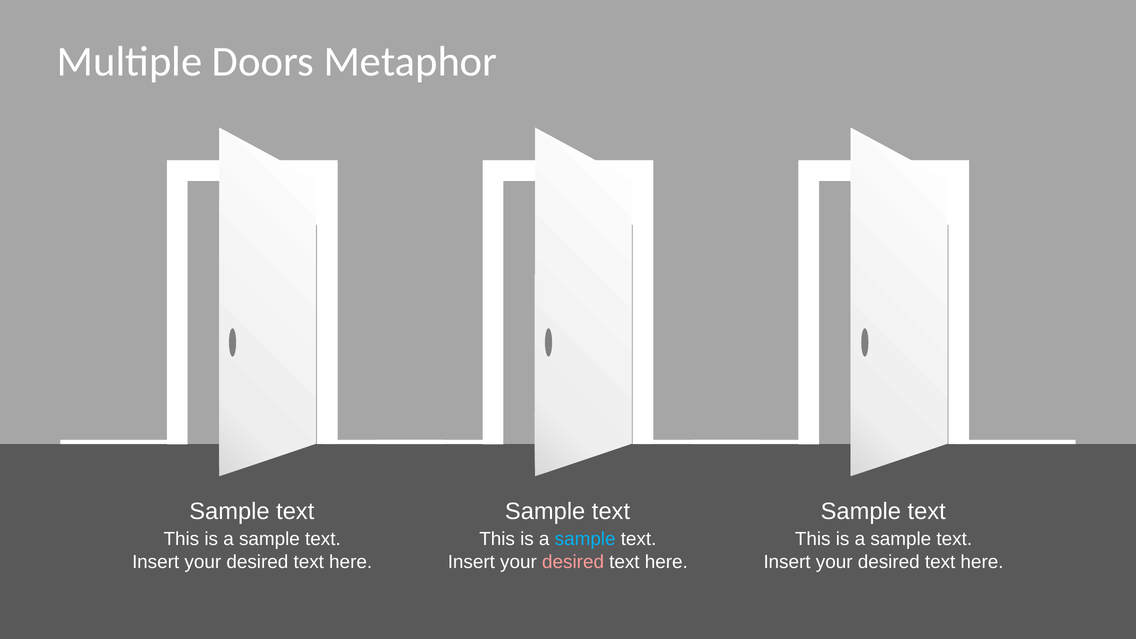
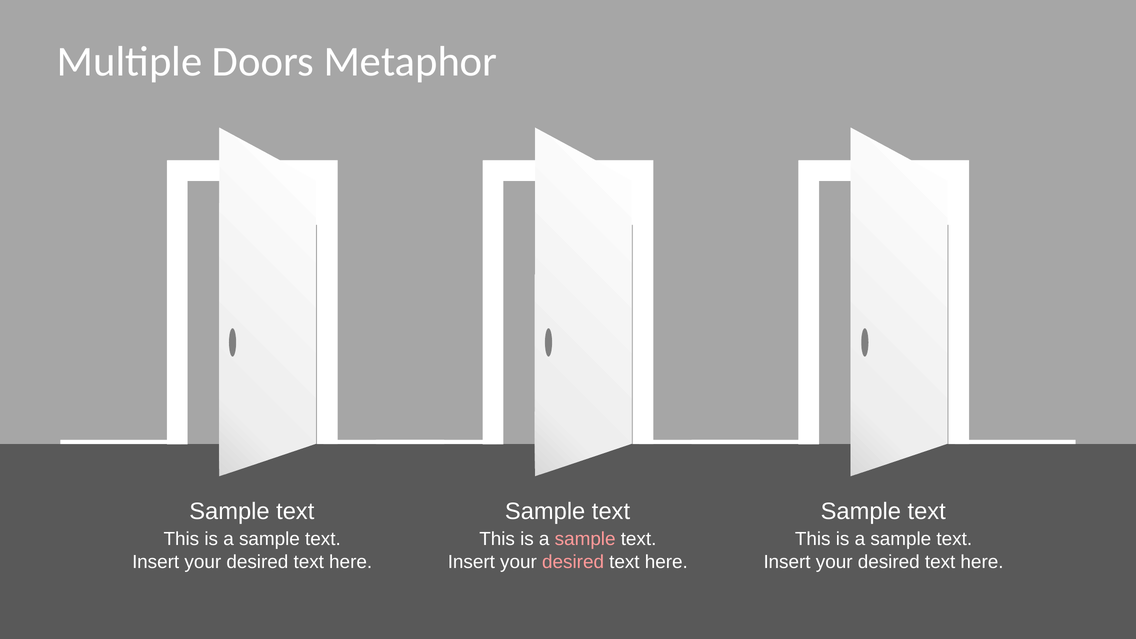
sample colour: light blue -> pink (585, 539)
